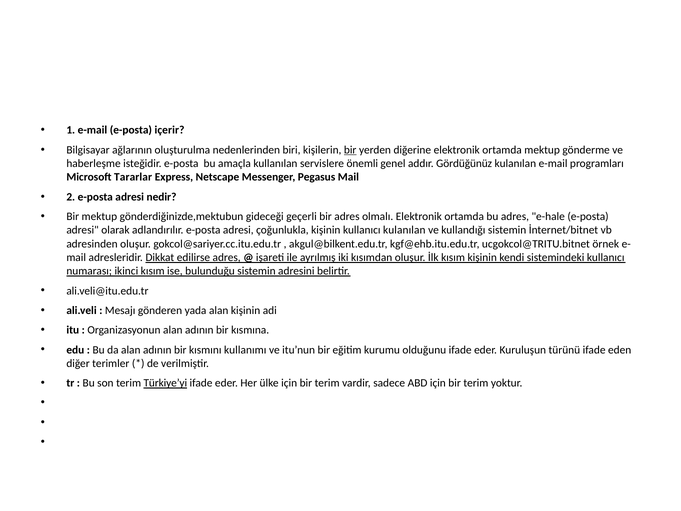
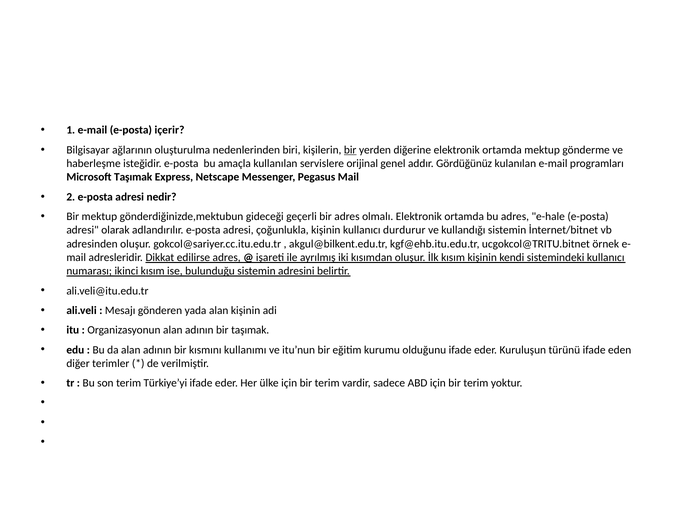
önemli: önemli -> orijinal (362, 163)
Microsoft Tararlar: Tararlar -> Taşımak (133, 177)
kullanıcı kulanılan: kulanılan -> durdurur (404, 230)
bir kısmına: kısmına -> taşımak (250, 330)
Türkiye’yi underline: present -> none (165, 383)
